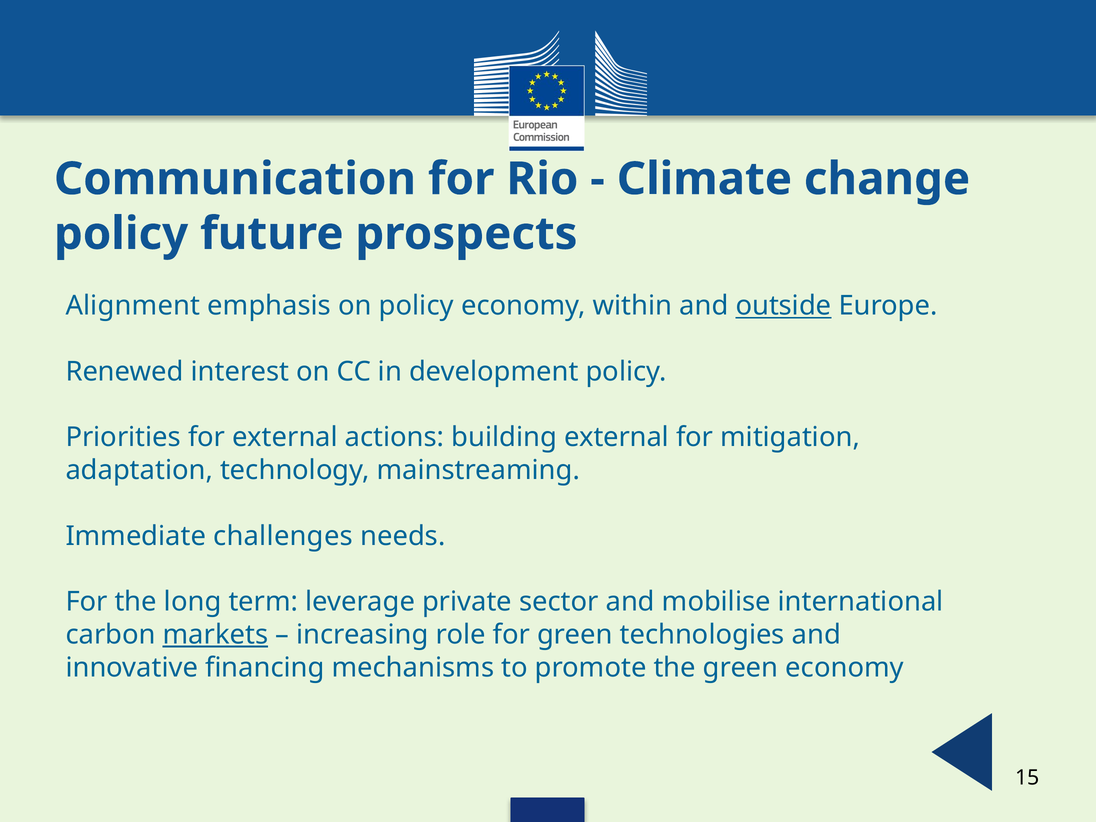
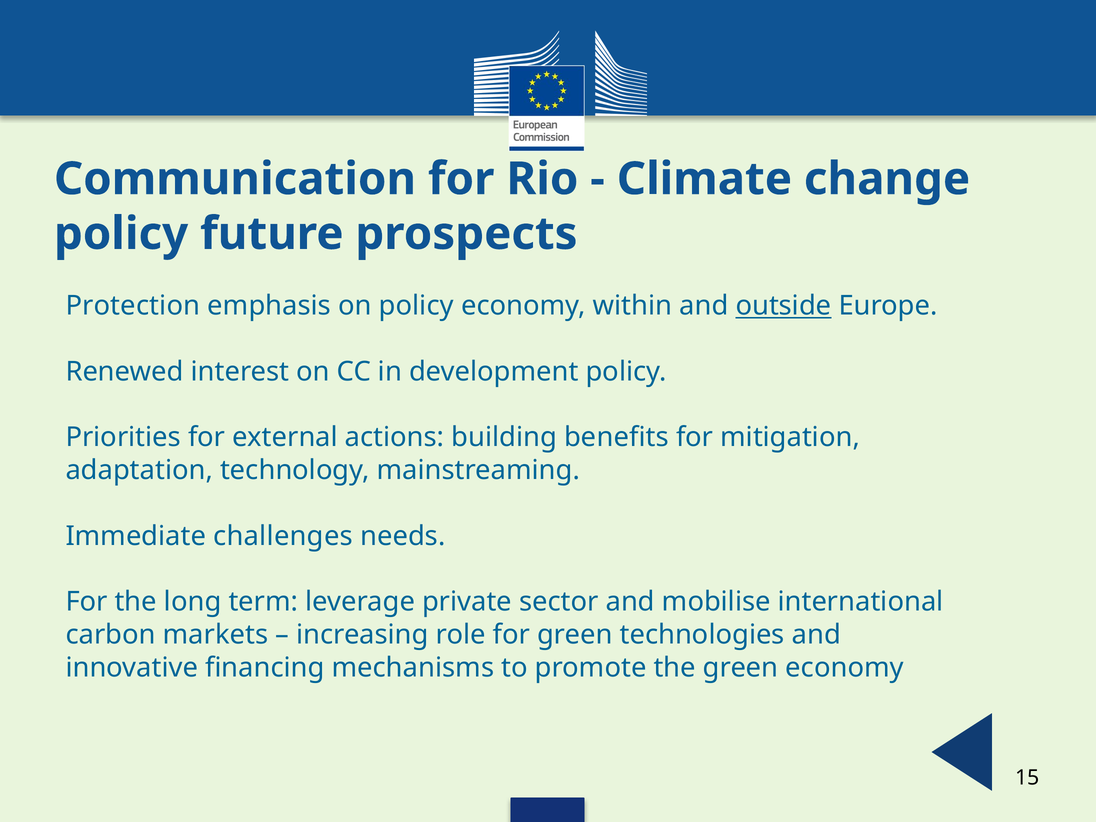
Alignment: Alignment -> Protection (133, 306)
building external: external -> benefits (616, 437)
markets underline: present -> none (215, 635)
